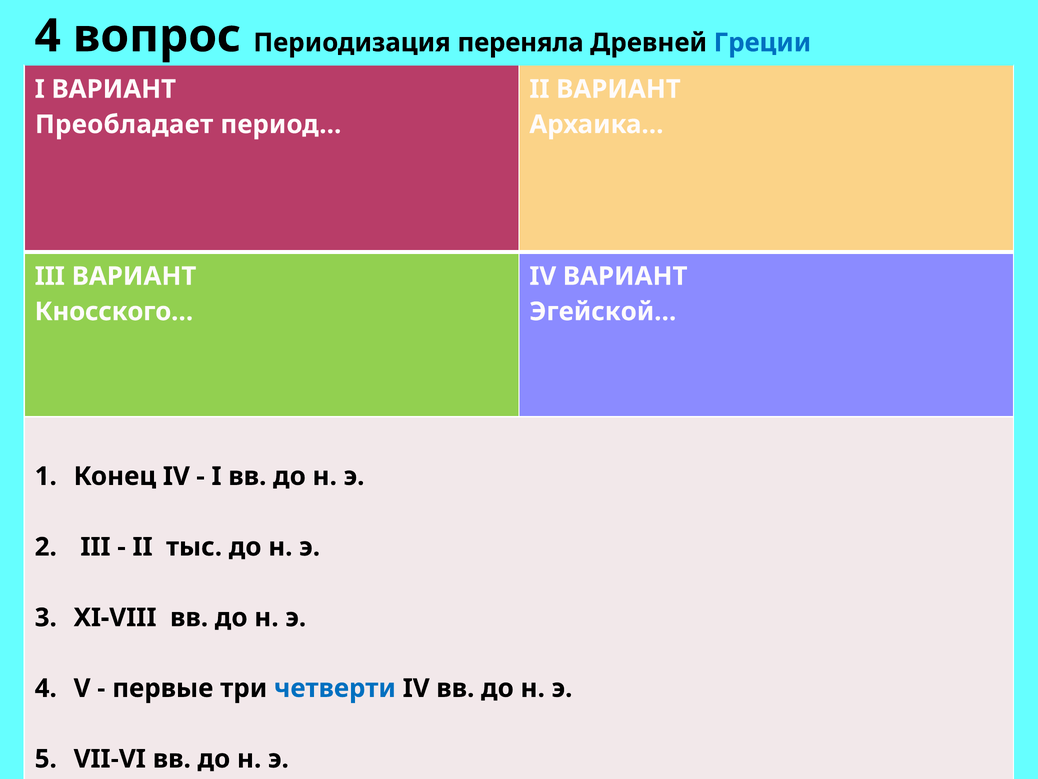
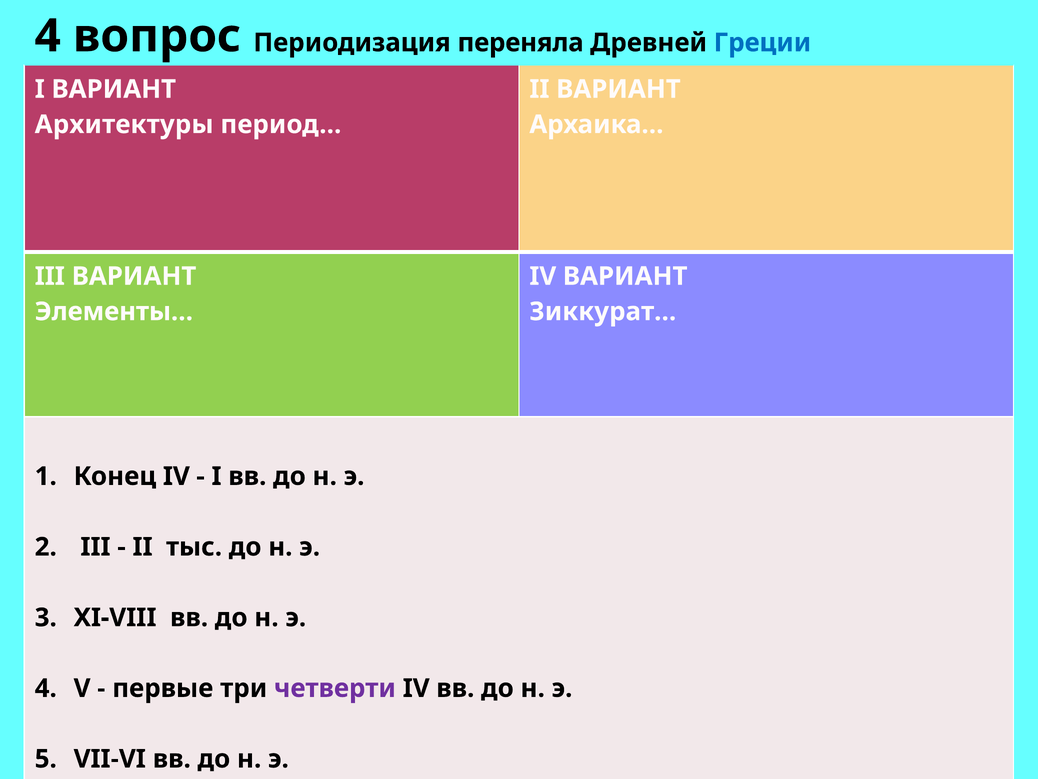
Преобладает: Преобладает -> Архитектуры (124, 124)
Кносского…: Кносского… -> Элементы… (114, 311)
Эгейской…: Эгейской… -> Зиккурат… (603, 311)
четверти colour: blue -> purple (335, 688)
